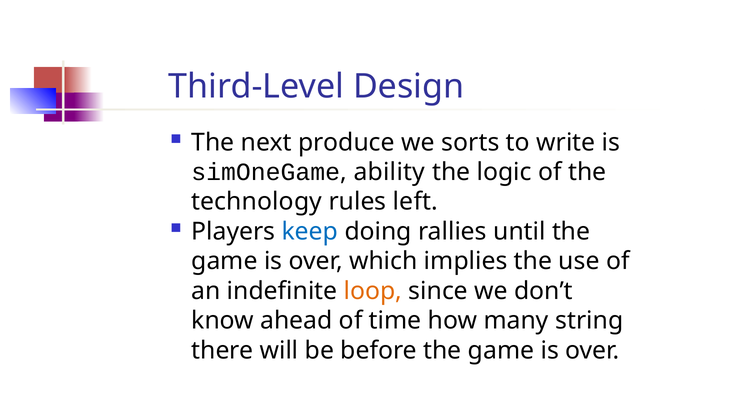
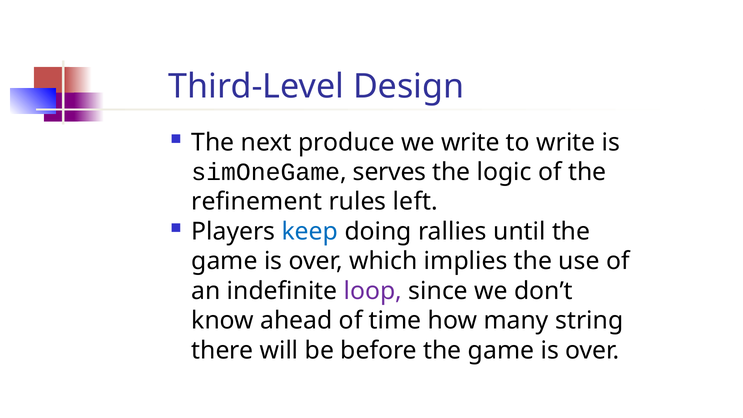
we sorts: sorts -> write (470, 142)
ability: ability -> serves (390, 172)
technology: technology -> refinement (257, 202)
loop colour: orange -> purple (373, 291)
